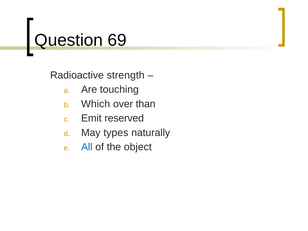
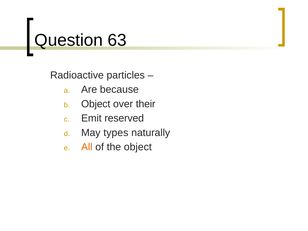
69: 69 -> 63 (117, 40)
strength: strength -> particles (126, 75)
touching: touching -> because (119, 90)
Which: Which -> Object (96, 104)
than: than -> their (146, 104)
All colour: blue -> orange (87, 147)
